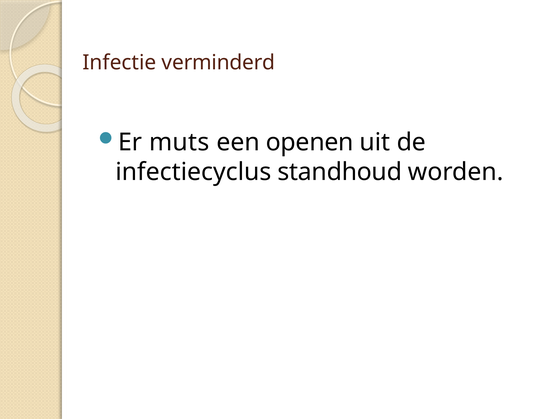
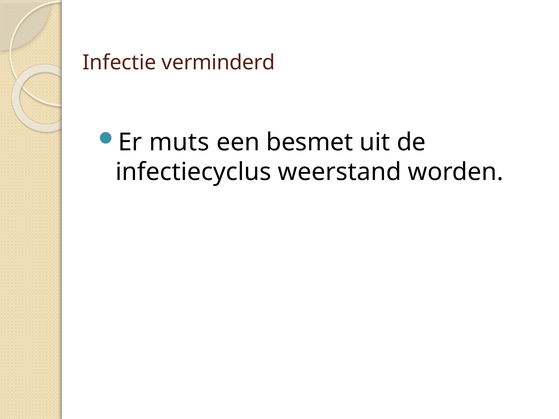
openen: openen -> besmet (310, 142)
standhoud: standhoud -> weerstand (340, 172)
